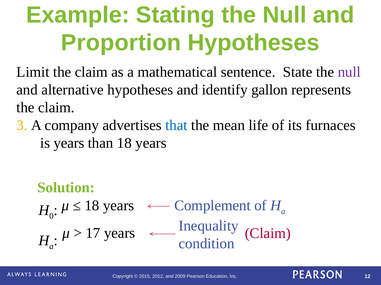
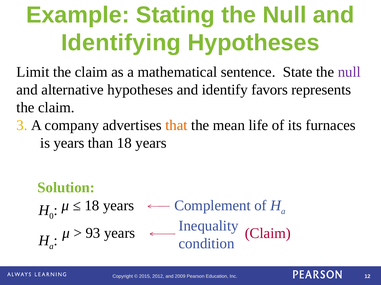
Proportion: Proportion -> Identifying (121, 43)
gallon: gallon -> favors (270, 90)
that colour: blue -> orange (176, 125)
17: 17 -> 93 (93, 234)
